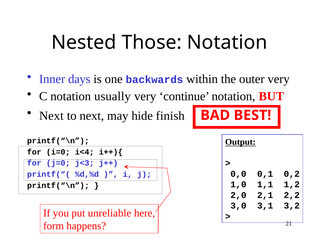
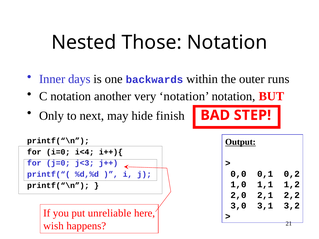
outer very: very -> runs (279, 79)
usually: usually -> another (113, 96)
very continue: continue -> notation (184, 96)
Next: Next -> Only (51, 116)
BEST: BEST -> STEP (252, 115)
form: form -> wish (53, 226)
